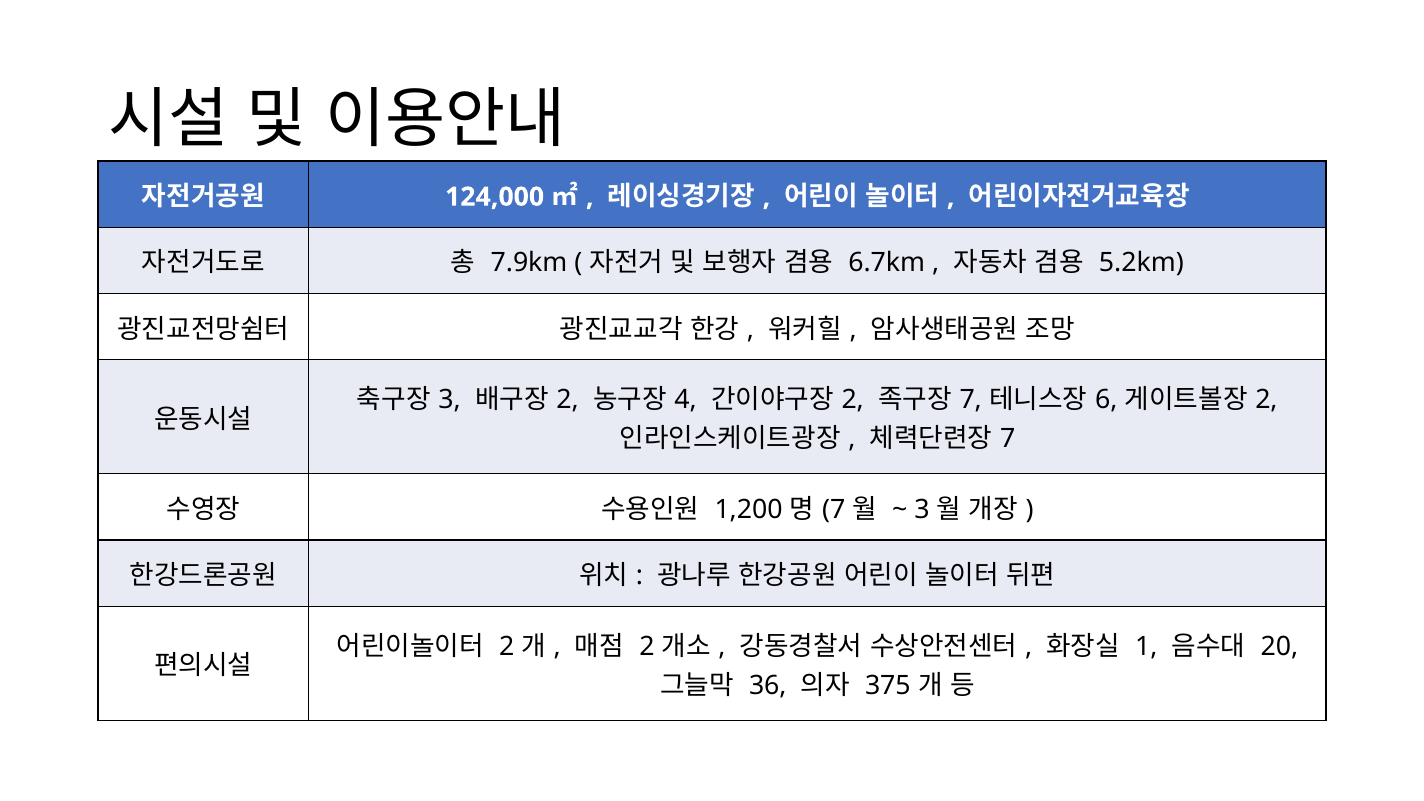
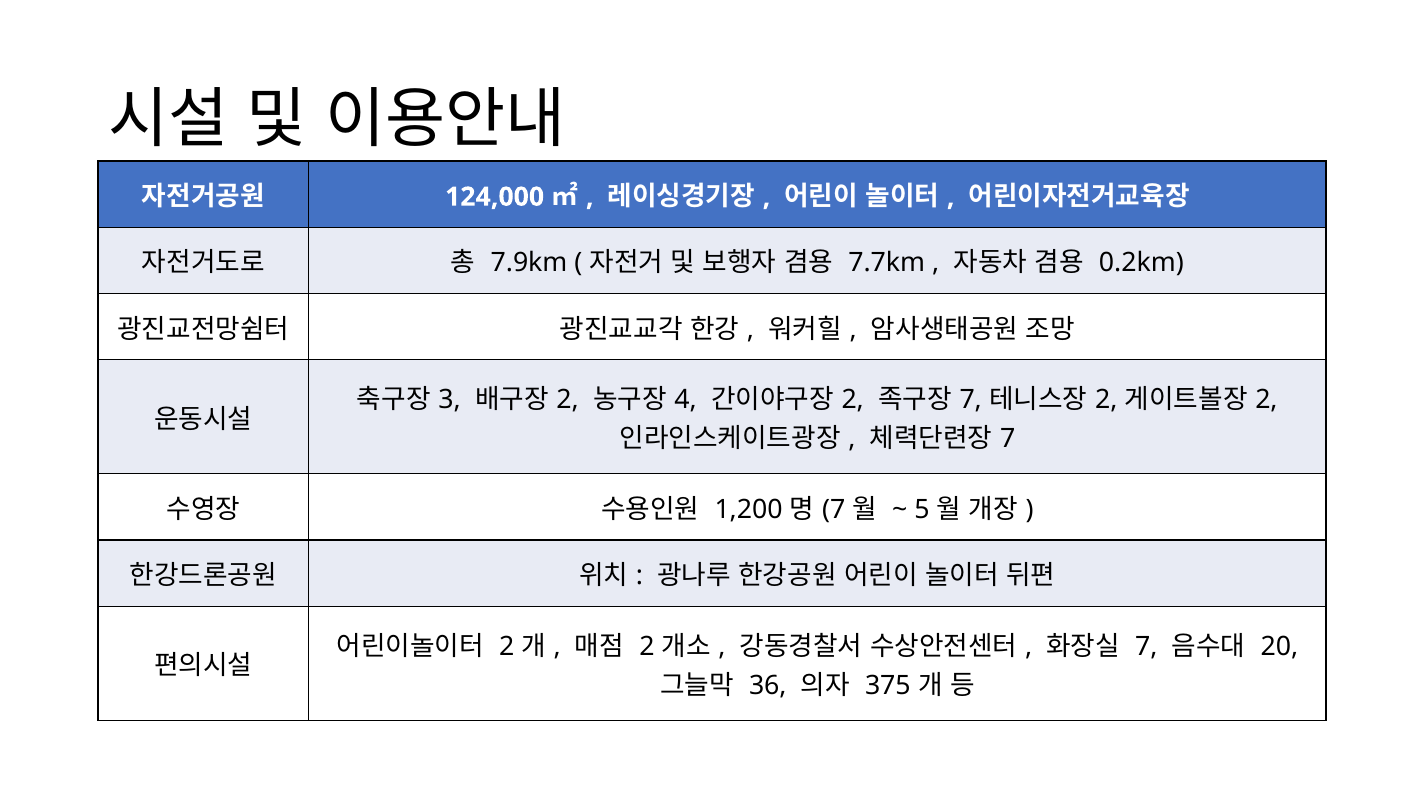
6.7km: 6.7km -> 7.7km (887, 263)
5.2km: 5.2km -> 0.2km (1141, 263)
6: 6 -> 2 (1106, 400)
3: 3 -> 5 (922, 510)
1: 1 -> 7 (1146, 647)
